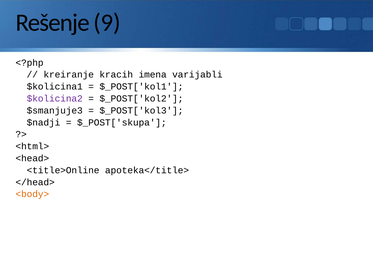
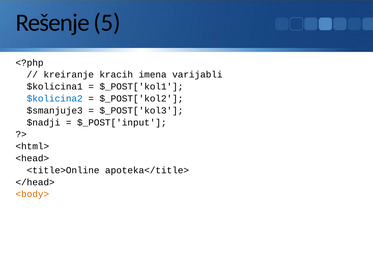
9: 9 -> 5 (107, 23)
$kolicina2 colour: purple -> blue (55, 98)
$_POST['skupa: $_POST['skupa -> $_POST['input (122, 122)
